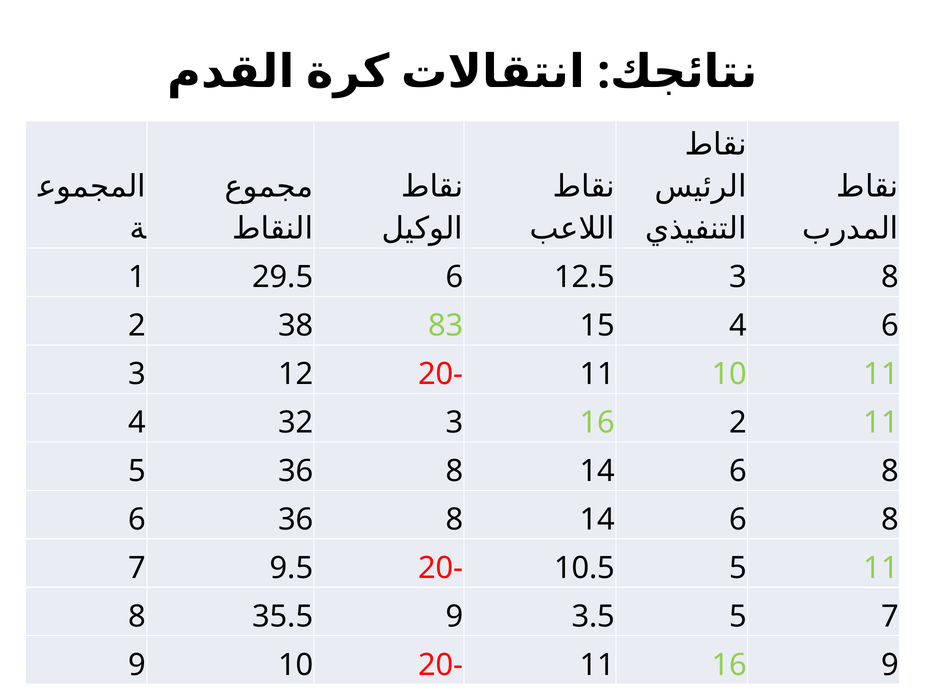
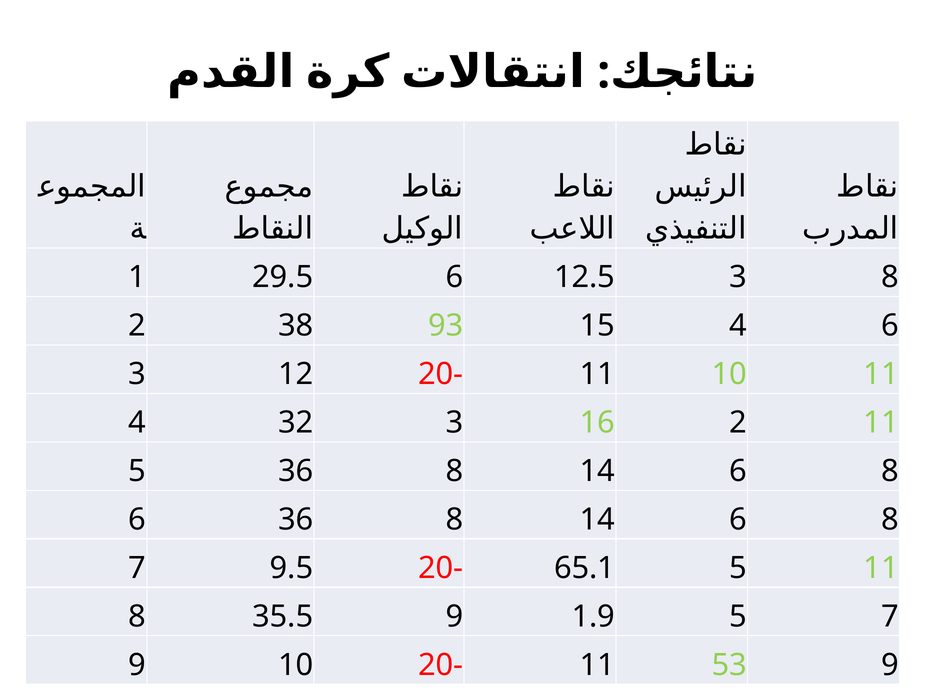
83: 83 -> 93 (446, 326)
10.5: 10.5 -> 65.1 (585, 569)
3.5: 3.5 -> 1.9 (593, 617)
11 16: 16 -> 53 (729, 666)
